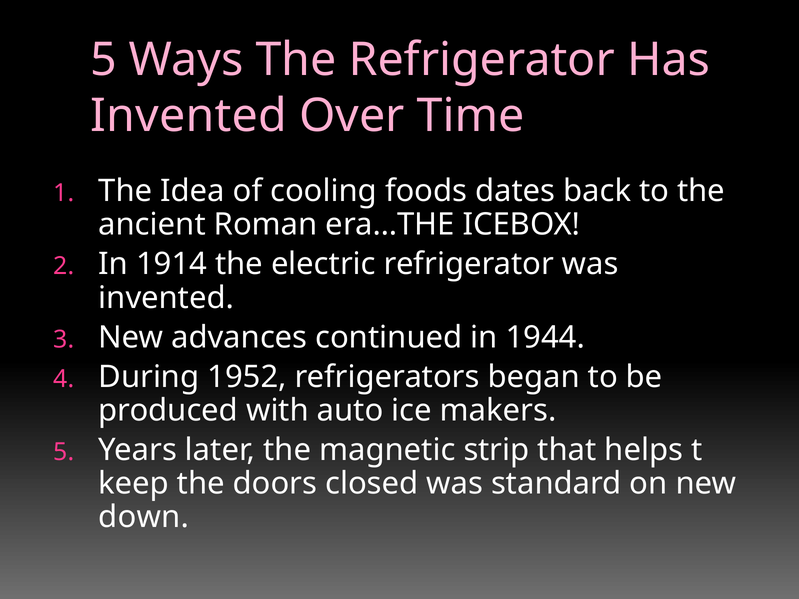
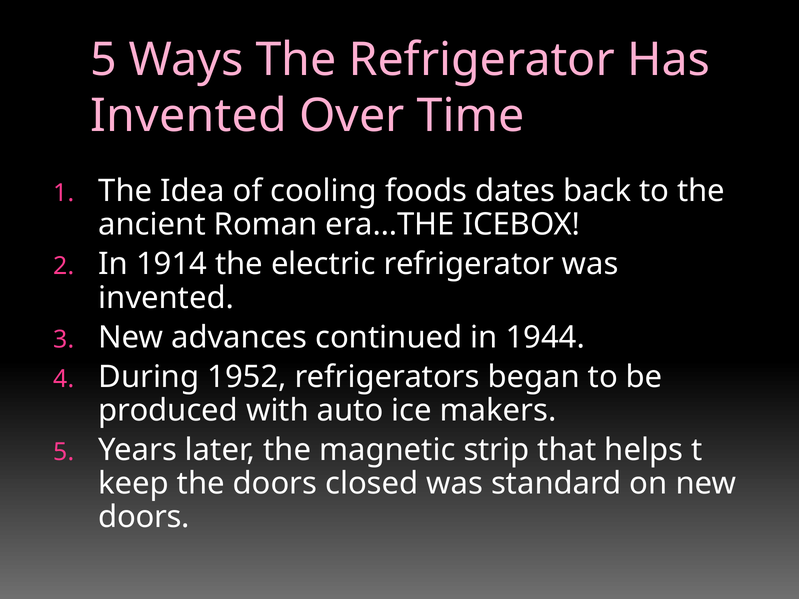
down: down -> doors (144, 517)
